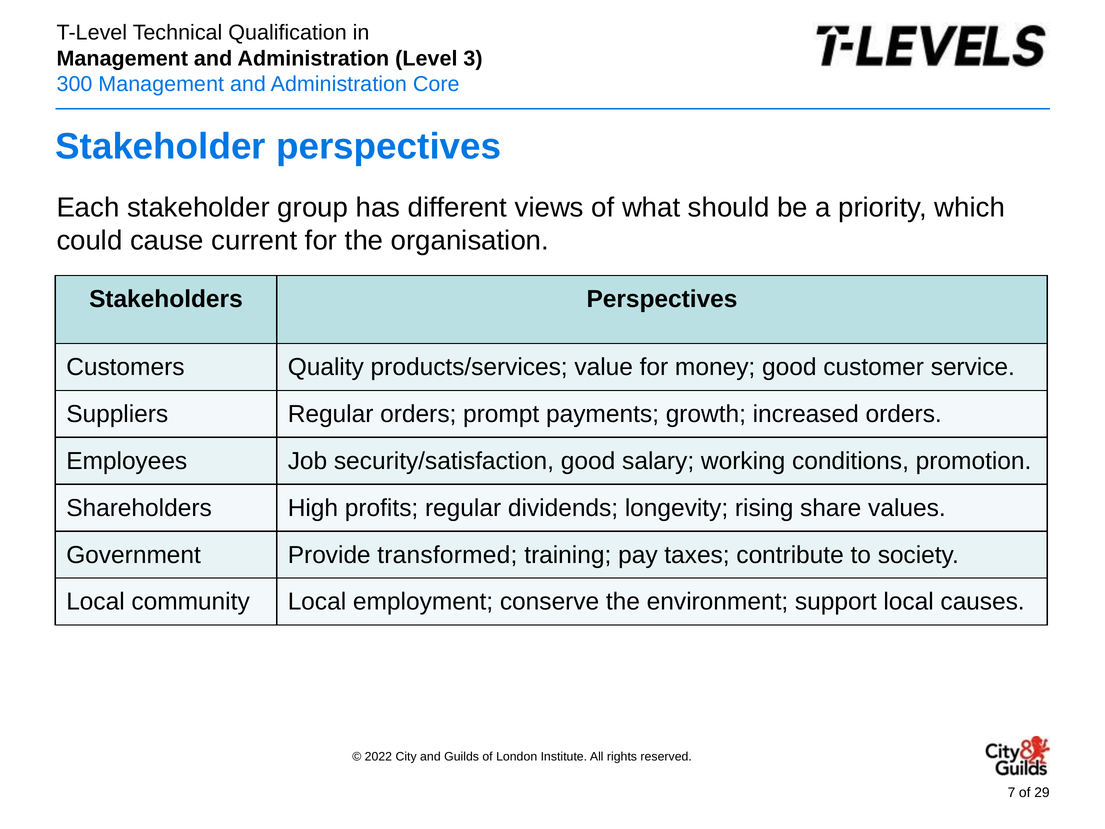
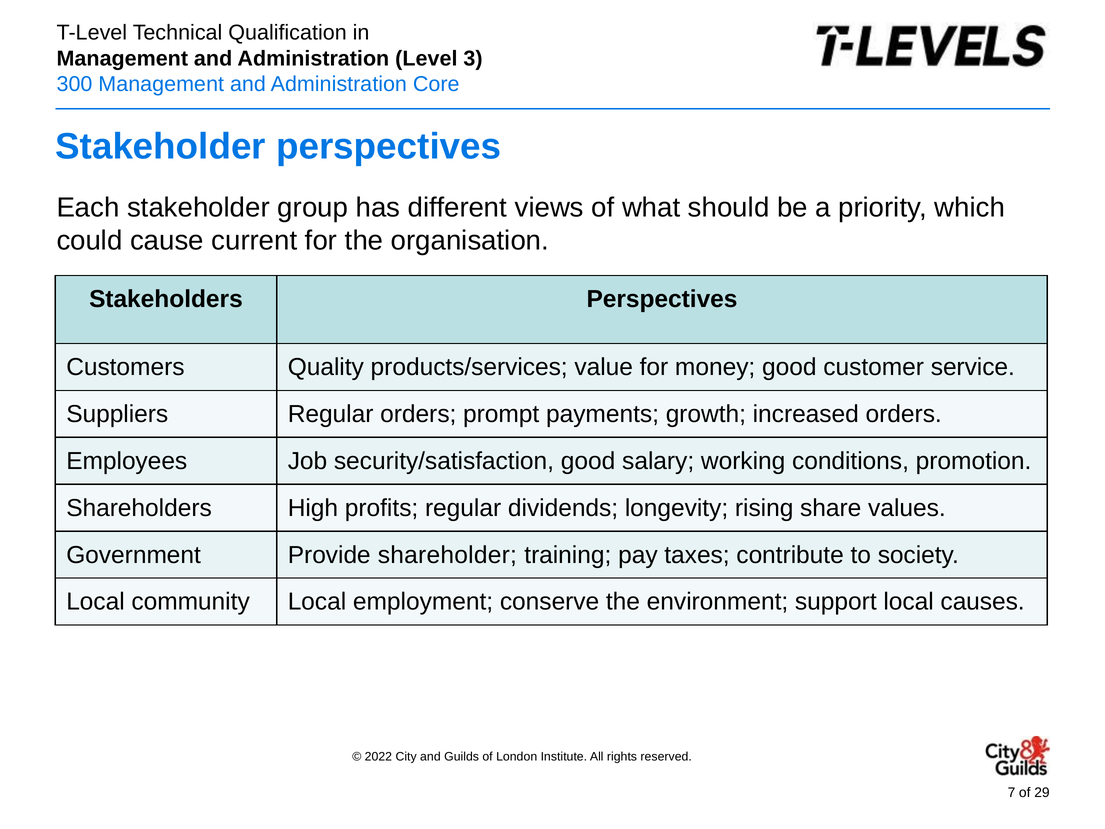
transformed: transformed -> shareholder (447, 555)
